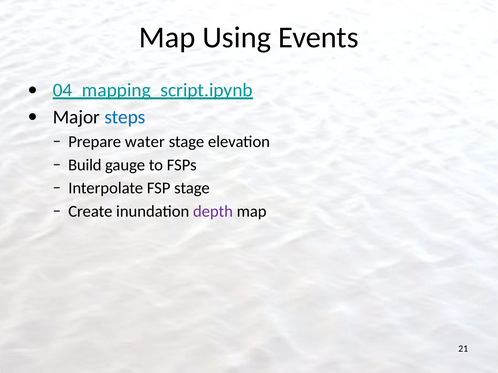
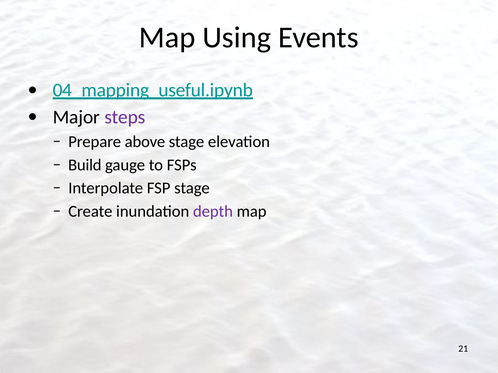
04_mapping_script.ipynb: 04_mapping_script.ipynb -> 04_mapping_useful.ipynb (153, 90)
steps colour: blue -> purple (125, 117)
water: water -> above (145, 142)
